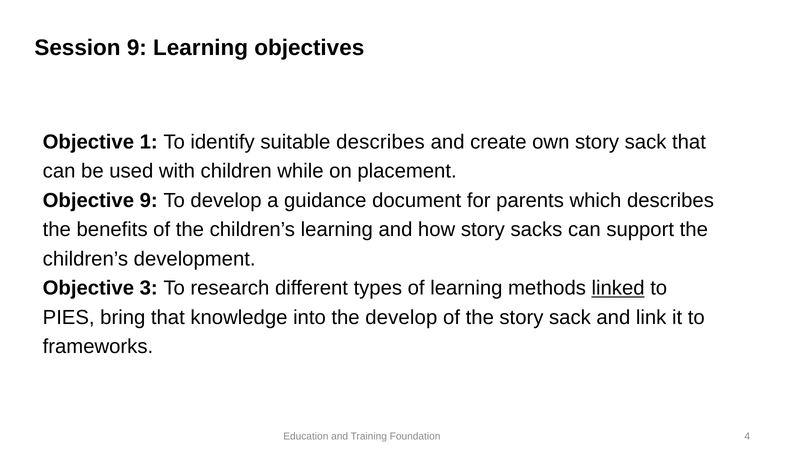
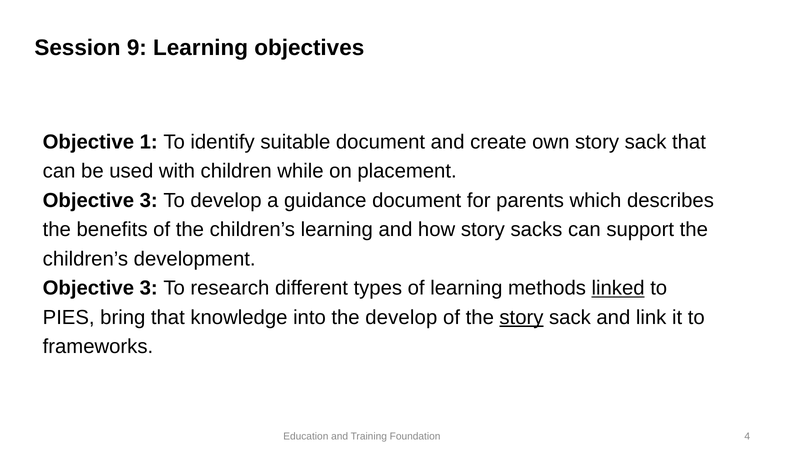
suitable describes: describes -> document (381, 142)
9: 9 -> 3 (149, 200)
story underline: none -> present (521, 317)
